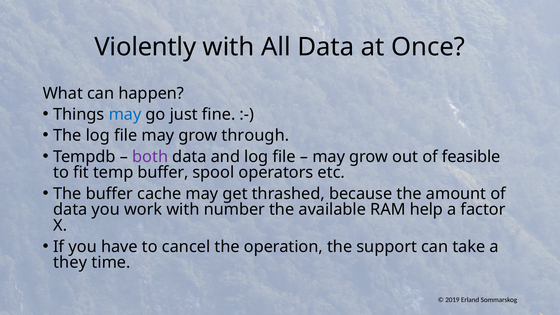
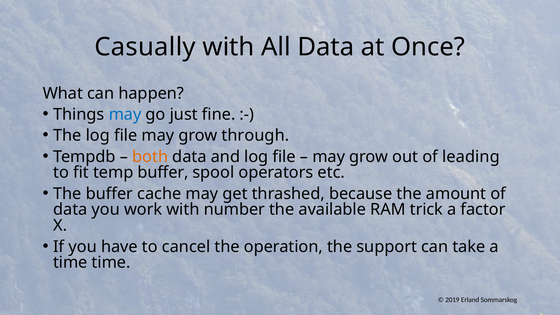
Violently: Violently -> Casually (145, 47)
both colour: purple -> orange (150, 157)
feasible: feasible -> leading (471, 157)
help: help -> trick (426, 210)
they: they -> time (70, 262)
